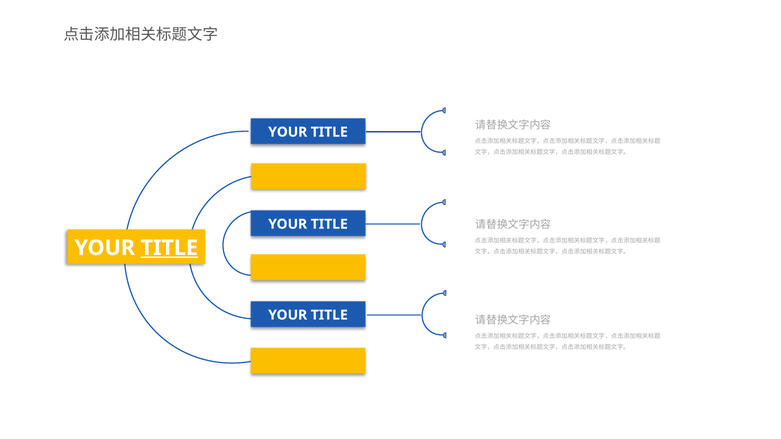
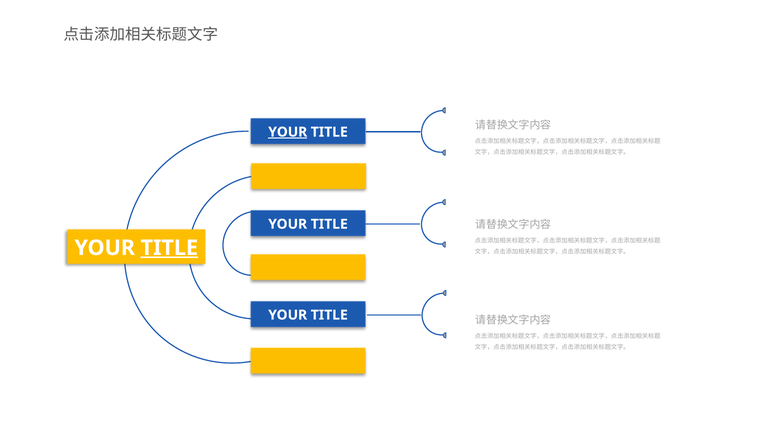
YOUR underline: none -> present (288, 132)
